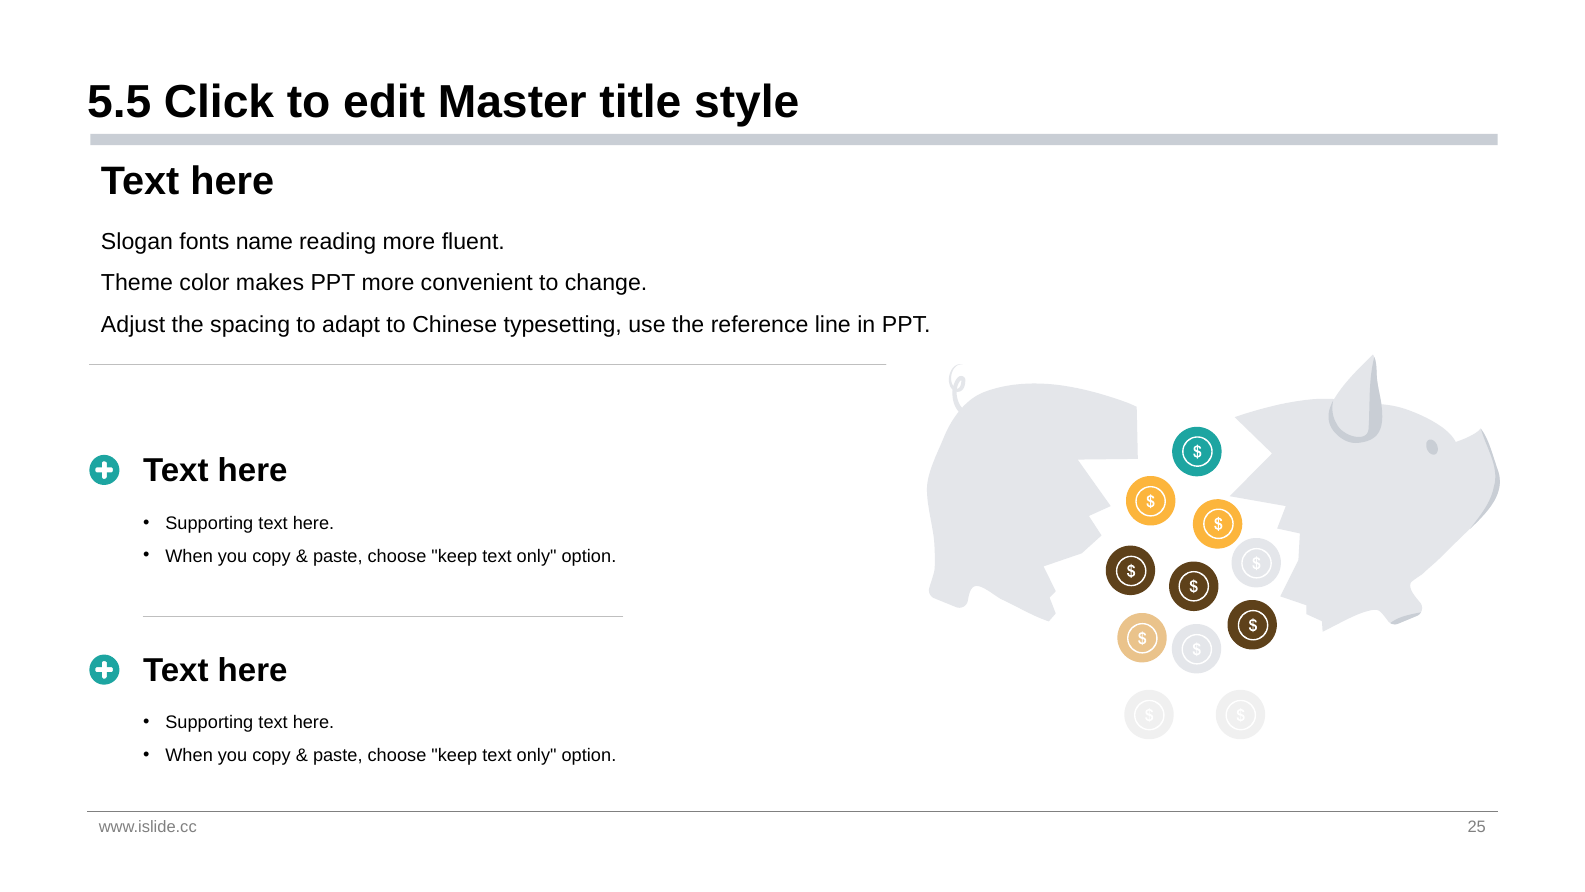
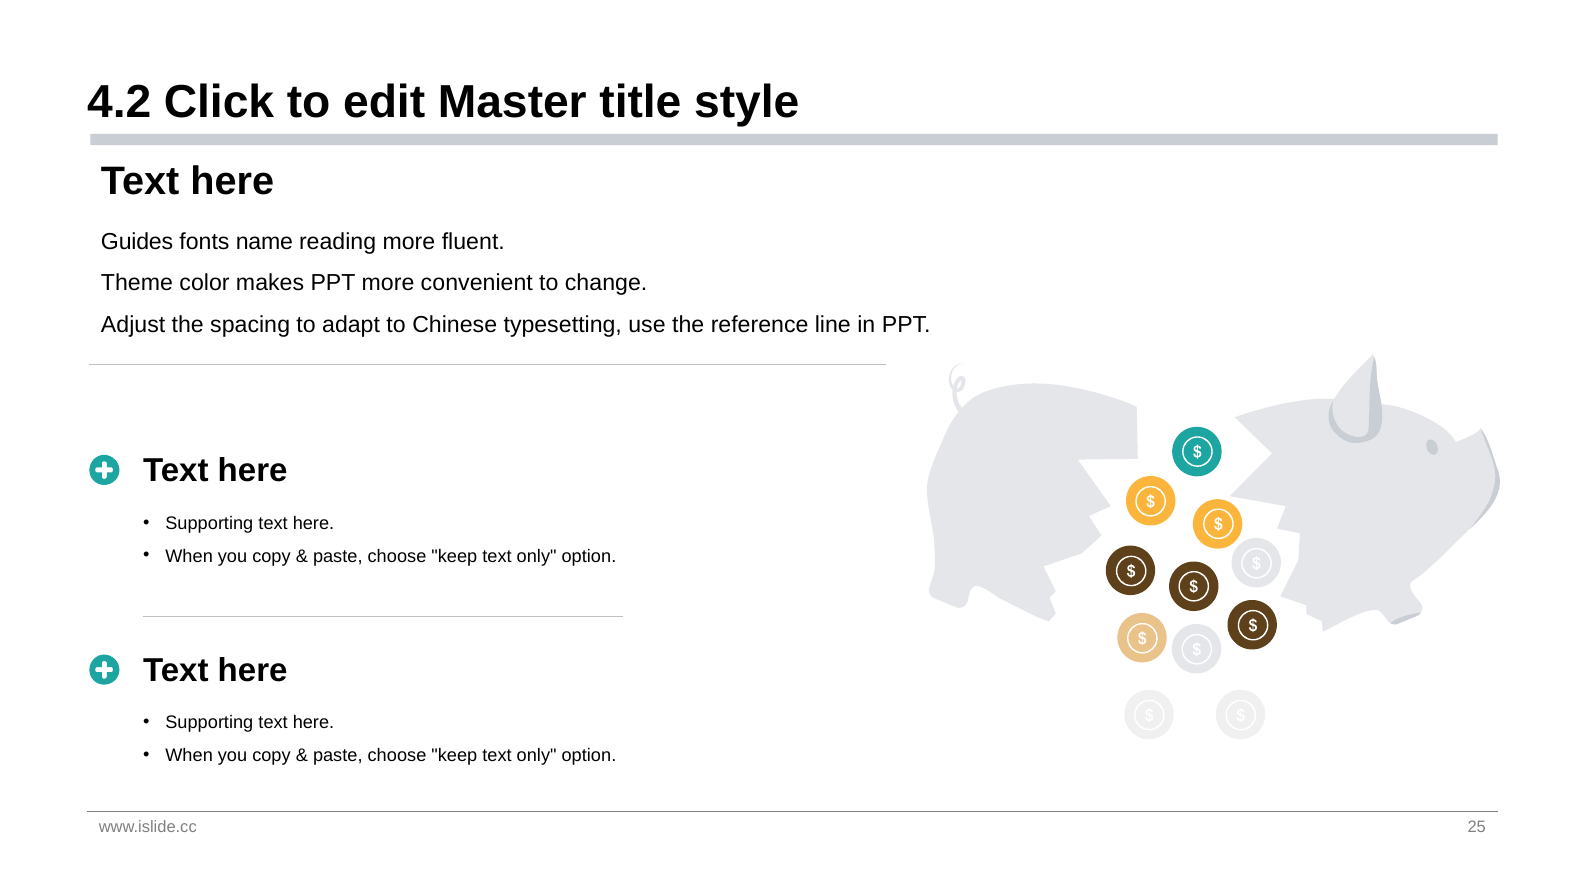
5.5: 5.5 -> 4.2 (119, 102)
Slogan: Slogan -> Guides (137, 241)
